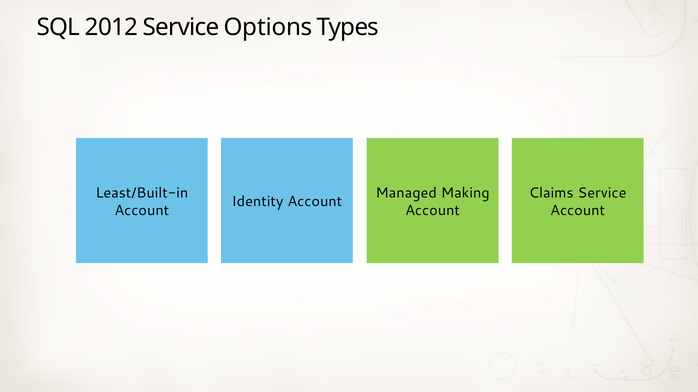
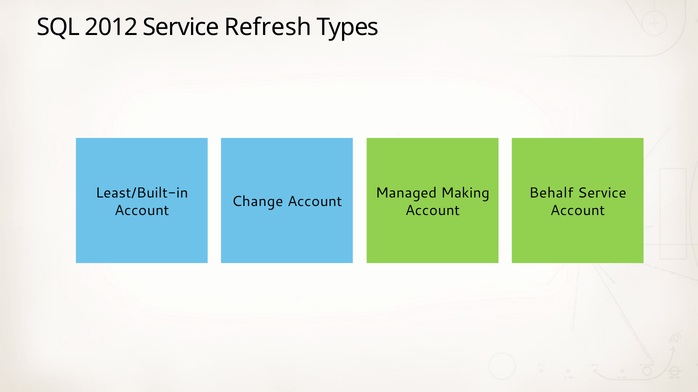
Options: Options -> Refresh (268, 27)
Claims: Claims -> Behalf (551, 193)
Identity: Identity -> Change (257, 202)
